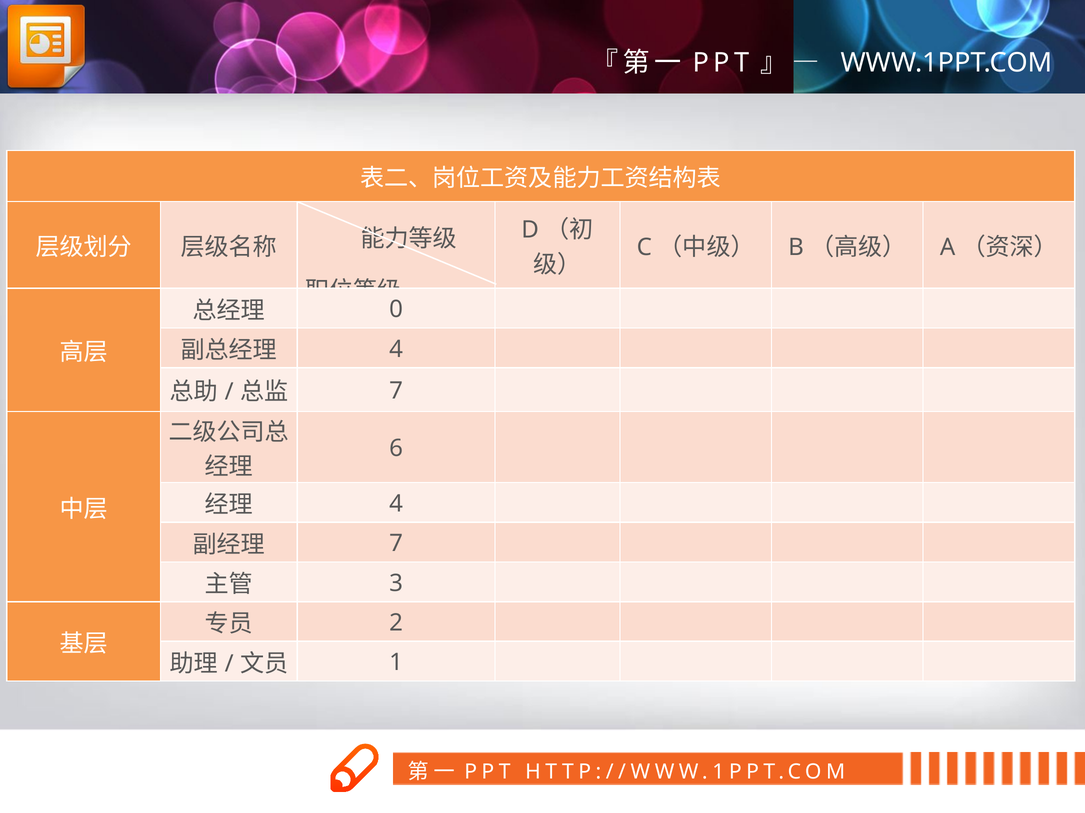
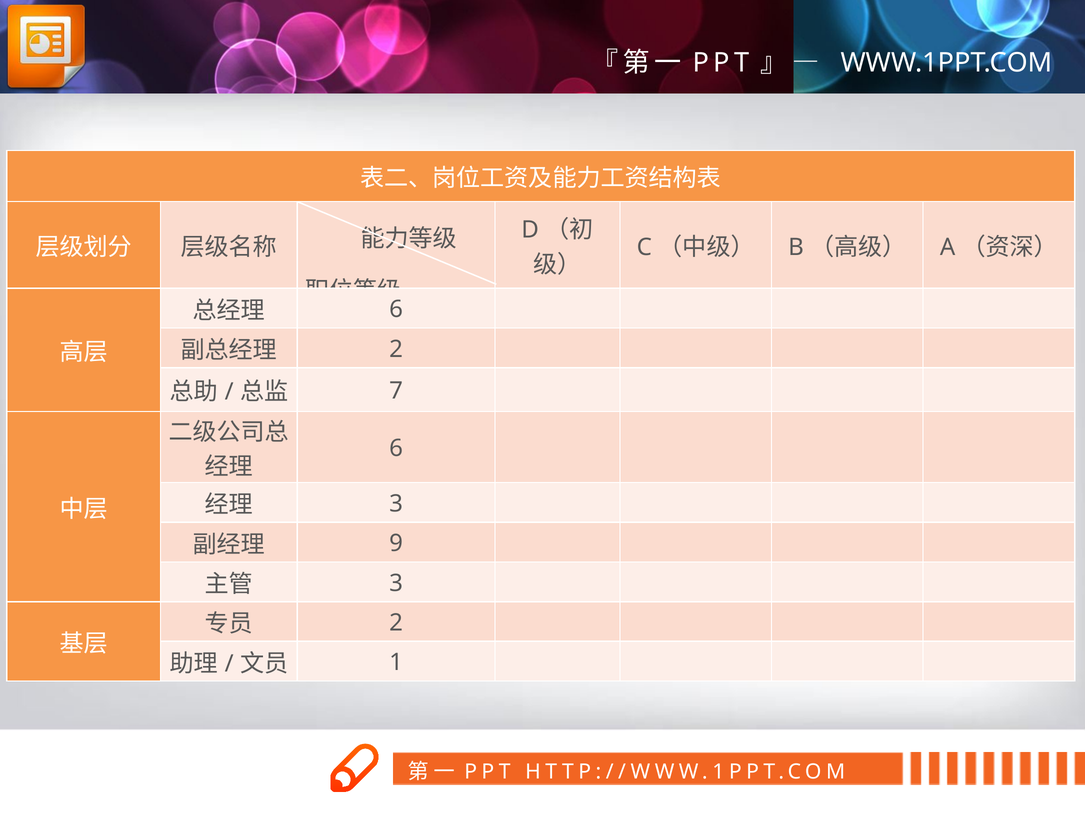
0: 0 -> 6 (396, 310)
4: 4 -> 2 (396, 350)
4: 4 -> 3 (396, 504)
7: 7 -> 9 (396, 544)
